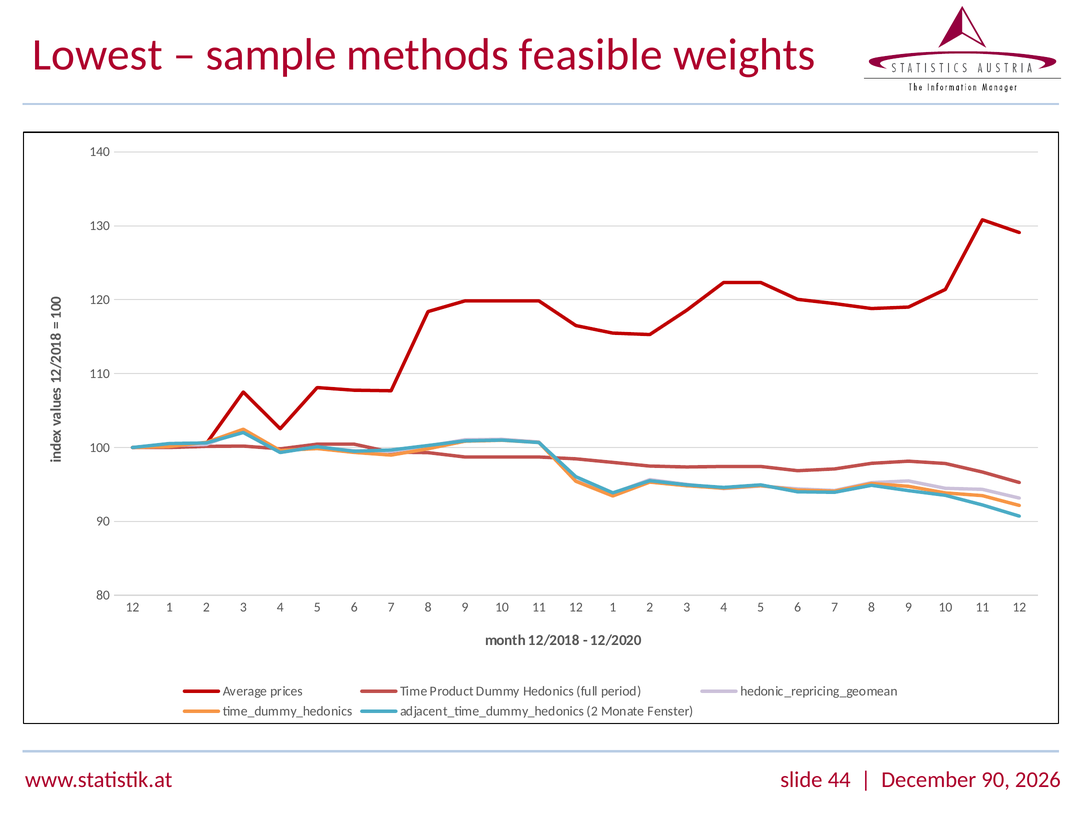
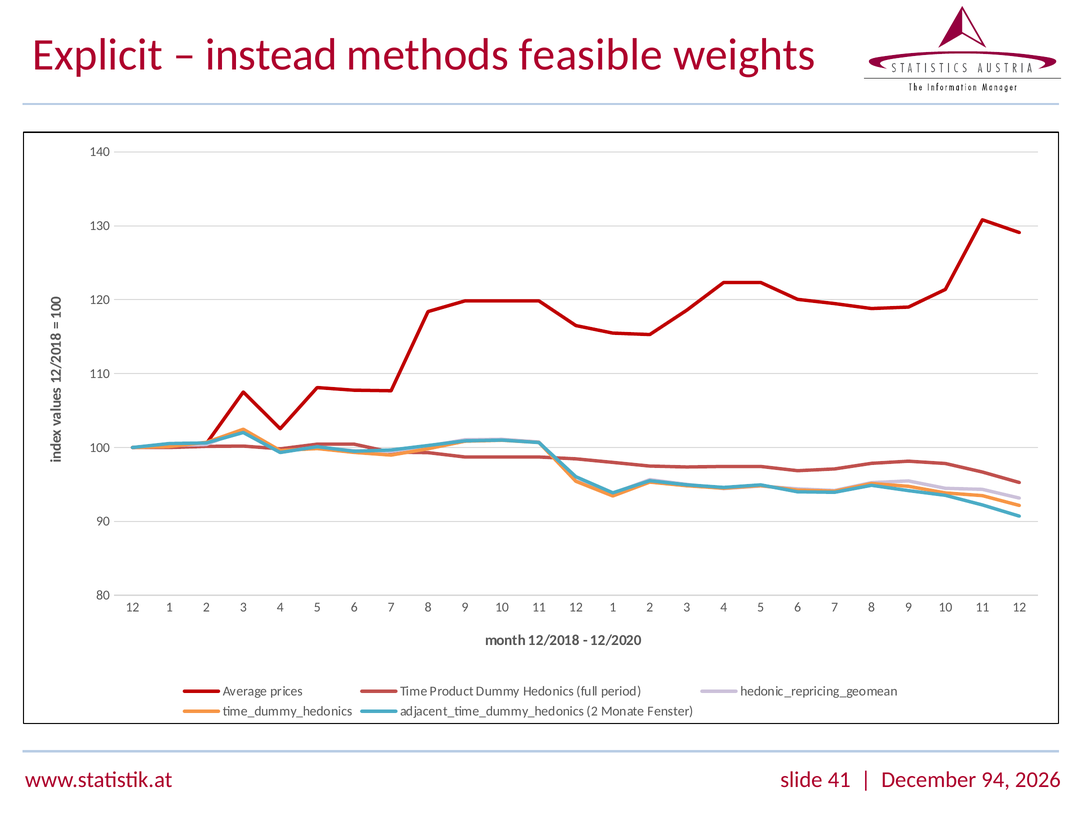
Lowest: Lowest -> Explicit (98, 55)
sample: sample -> instead (271, 55)
44: 44 -> 41 (839, 779)
90: 90 -> 94 (996, 779)
